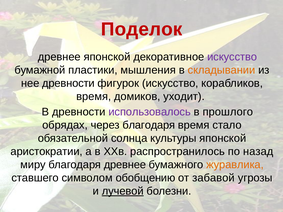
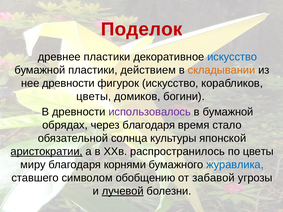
древнее японской: японской -> пластики (107, 57)
искусство colour: purple -> blue (232, 57)
мышления: мышления -> действием (148, 70)
время: время -> цветы (94, 97)
уходит: уходит -> богини (184, 97)
в прошлого: прошлого -> бумажной (228, 112)
аристократии underline: none -> present (47, 152)
по назад: назад -> цветы (258, 152)
благодаря древнее: древнее -> корнями (125, 165)
журавлика colour: orange -> blue (235, 165)
